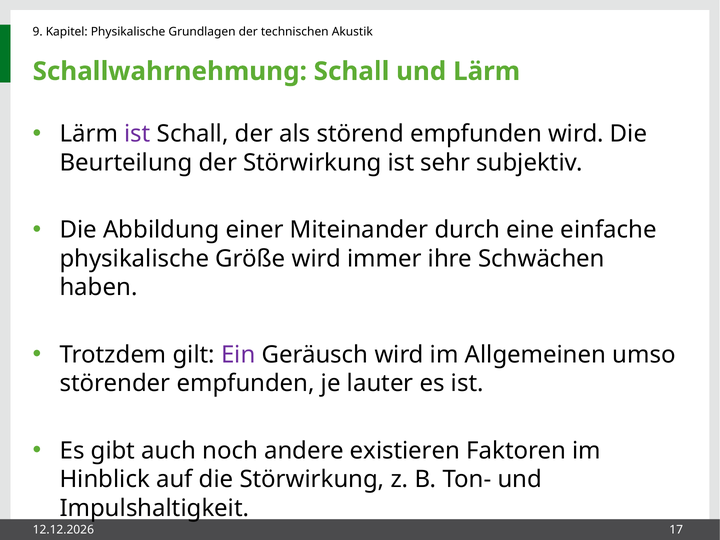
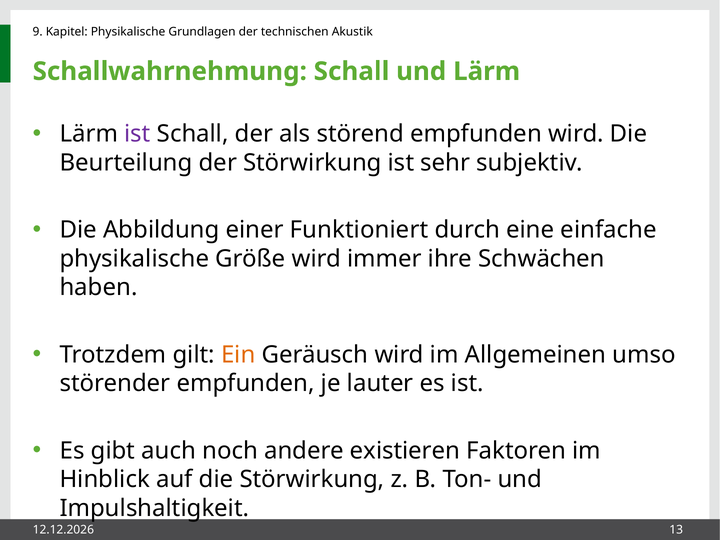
Miteinander: Miteinander -> Funktioniert (359, 230)
Ein colour: purple -> orange (238, 355)
17: 17 -> 13 (676, 530)
